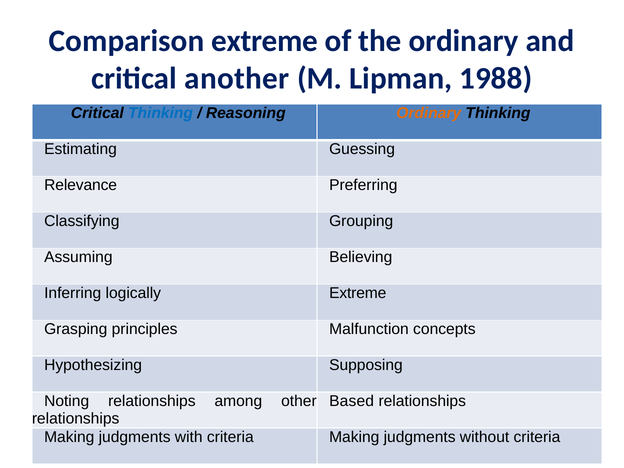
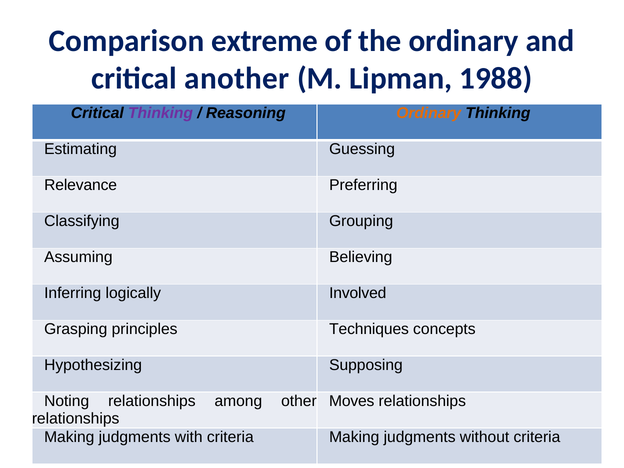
Thinking colour: blue -> purple (161, 113)
logically Extreme: Extreme -> Involved (358, 293)
Malfunction: Malfunction -> Techniques (369, 329)
Based: Based -> Moves (352, 401)
